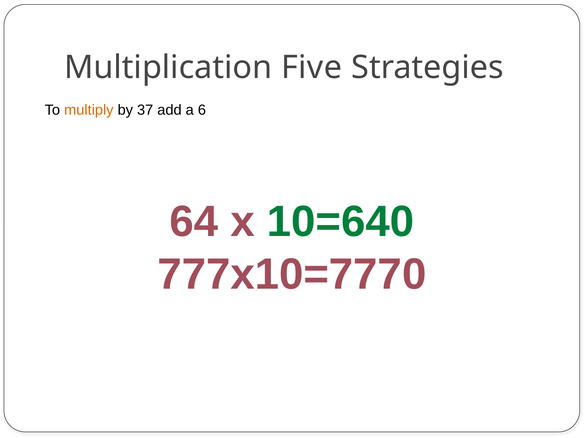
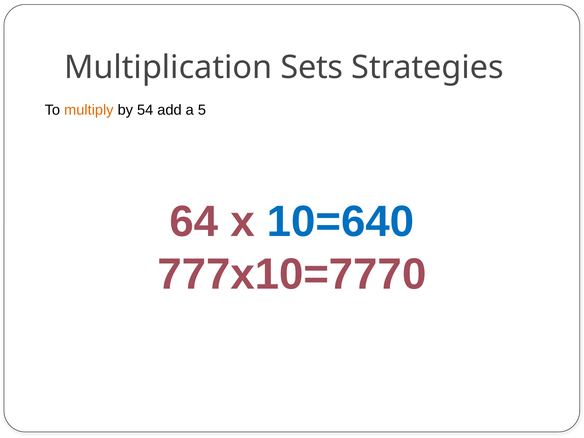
Five: Five -> Sets (312, 67)
37: 37 -> 54 (145, 110)
6: 6 -> 5 (202, 110)
10=640 colour: green -> blue (341, 222)
